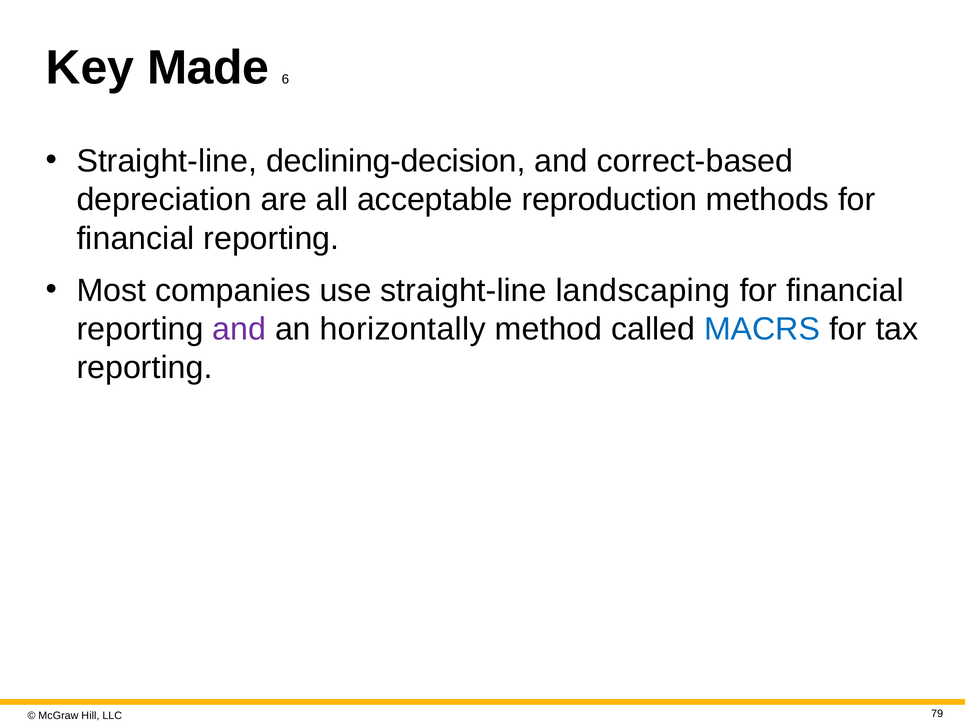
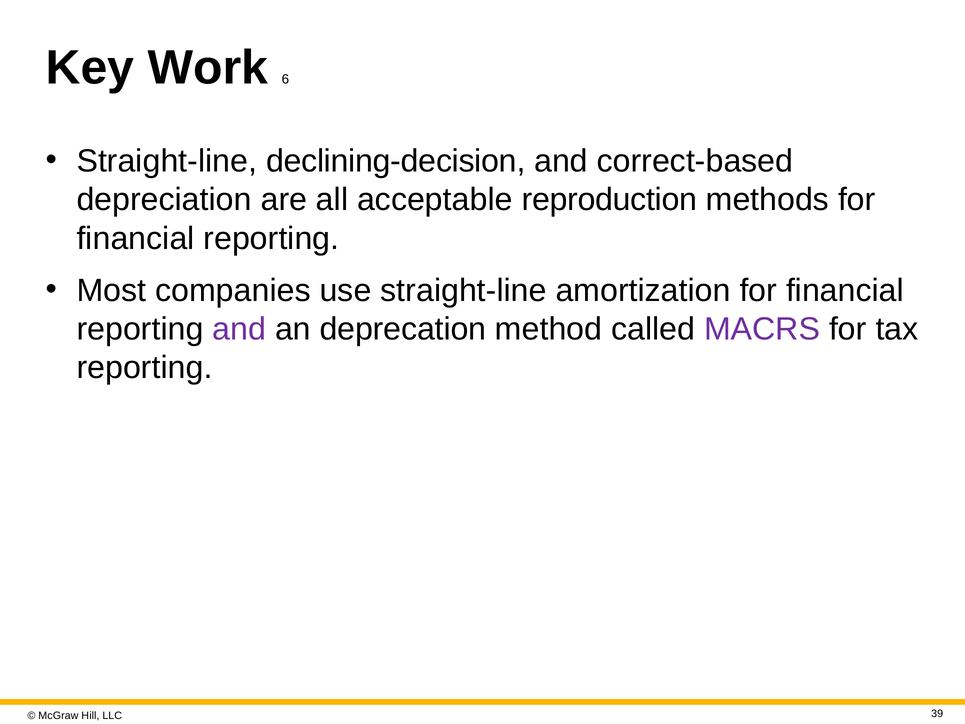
Made: Made -> Work (208, 68)
landscaping: landscaping -> amortization (643, 290)
horizontally: horizontally -> deprecation (403, 329)
MACRS colour: blue -> purple (762, 329)
79: 79 -> 39 (937, 714)
